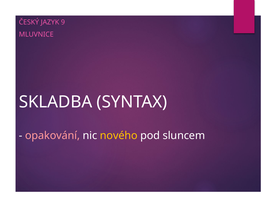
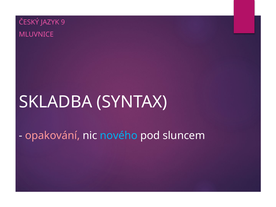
nového colour: yellow -> light blue (119, 136)
